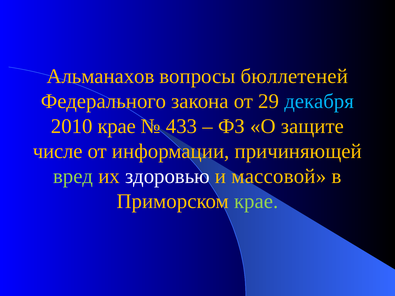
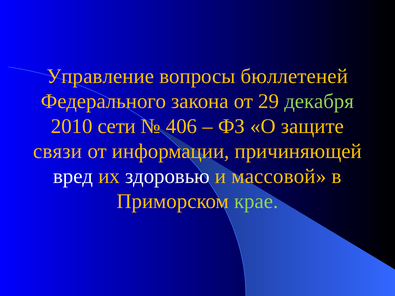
Альманахов: Альманахов -> Управление (100, 76)
декабря colour: light blue -> light green (319, 101)
2010 крае: крае -> сети (117, 126)
433: 433 -> 406 (181, 126)
числе: числе -> связи (58, 151)
вред colour: light green -> white (73, 176)
